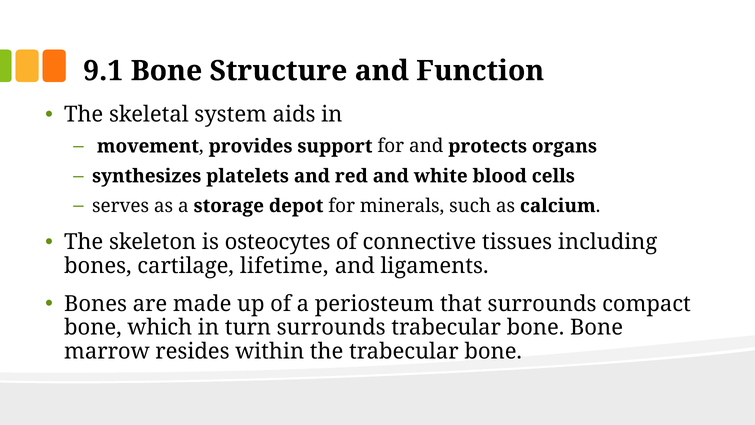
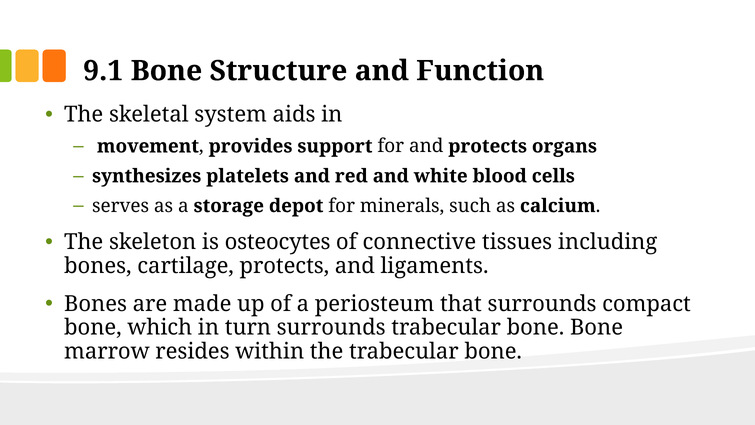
cartilage lifetime: lifetime -> protects (284, 266)
